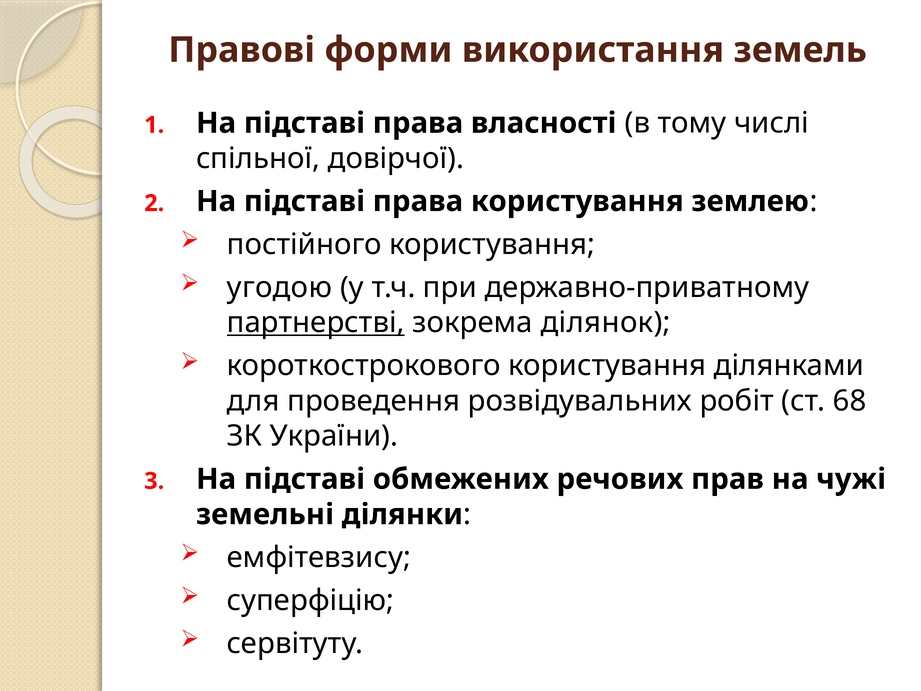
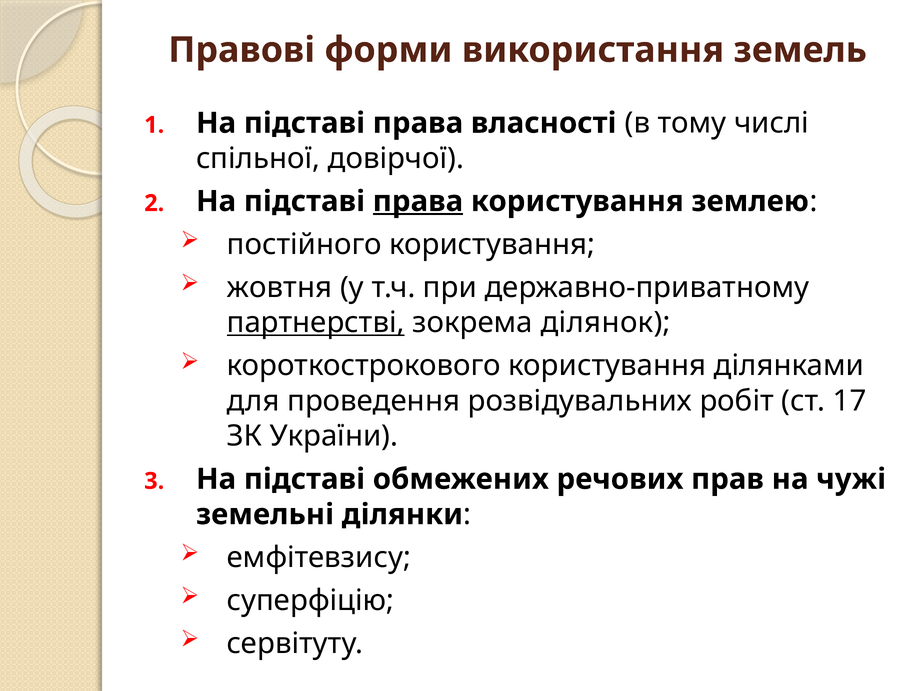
права underline: none -> present (418, 201)
угодою: угодою -> жовтня (280, 287)
68: 68 -> 17 (850, 401)
